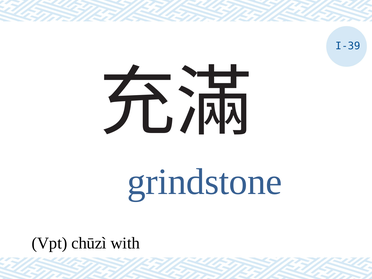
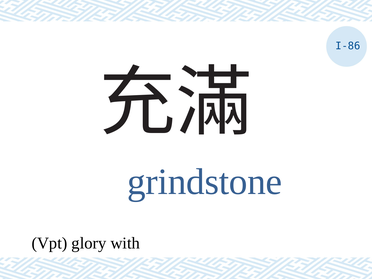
I-39: I-39 -> I-86 (348, 46)
chūzì: chūzì -> glory (89, 243)
